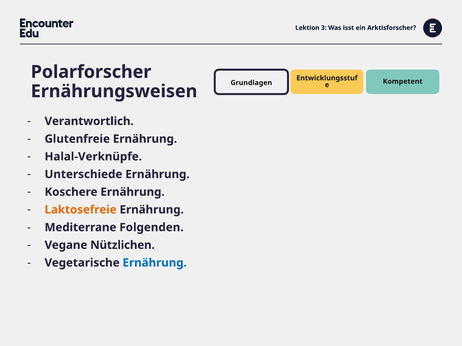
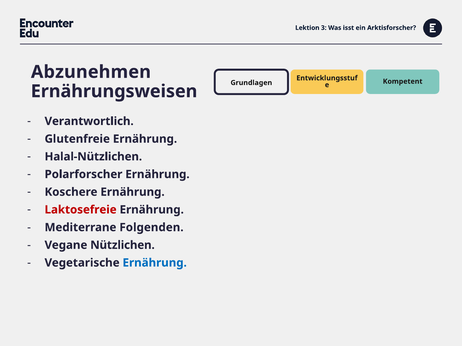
Polarforscher: Polarforscher -> Abzunehmen (91, 72)
Halal-Verknüpfe: Halal-Verknüpfe -> Halal-Nützlichen (93, 157)
Unterschiede: Unterschiede -> Polarforscher (83, 175)
Laktosefreie colour: orange -> red (81, 210)
